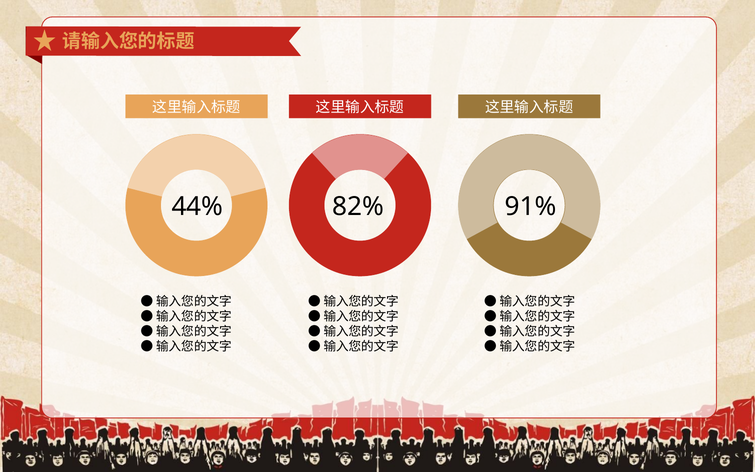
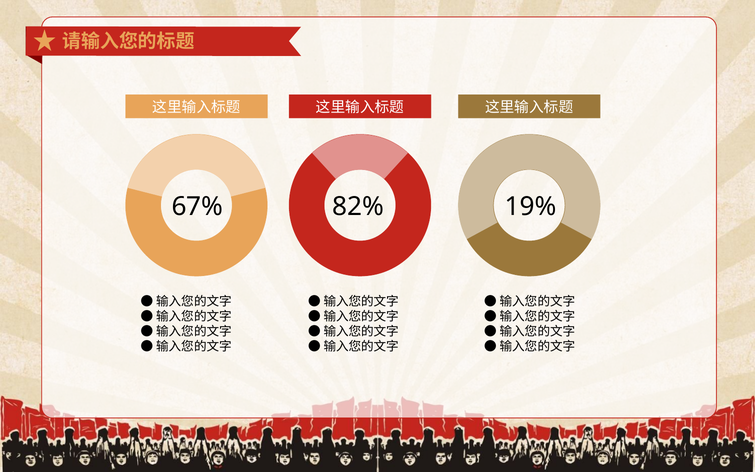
44%: 44% -> 67% (197, 206)
91%: 91% -> 19% (531, 206)
